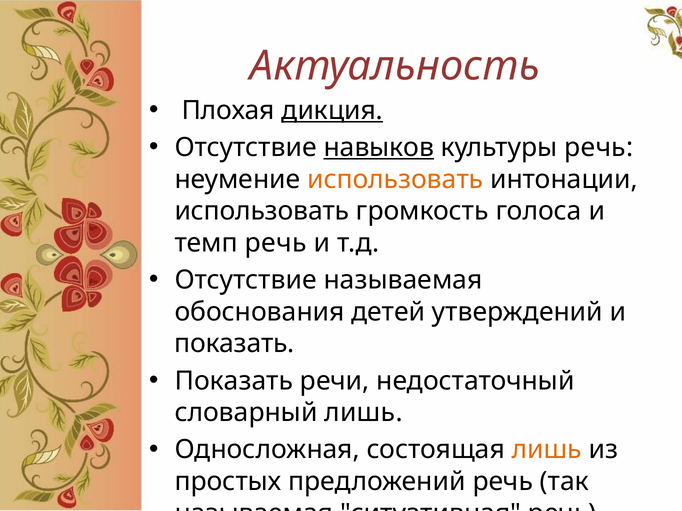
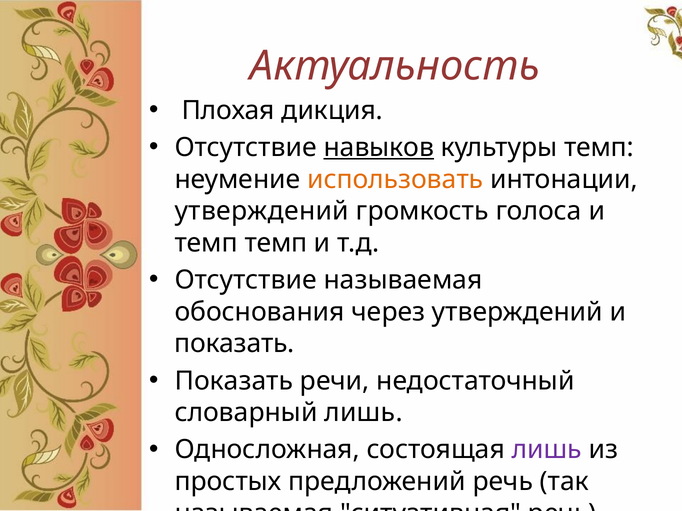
дикция underline: present -> none (332, 110)
культуры речь: речь -> темп (599, 148)
использовать: использовать -> утверждений (262, 211)
темп речь: речь -> темп (276, 243)
детей: детей -> через (388, 312)
лишь colour: orange -> purple (547, 450)
